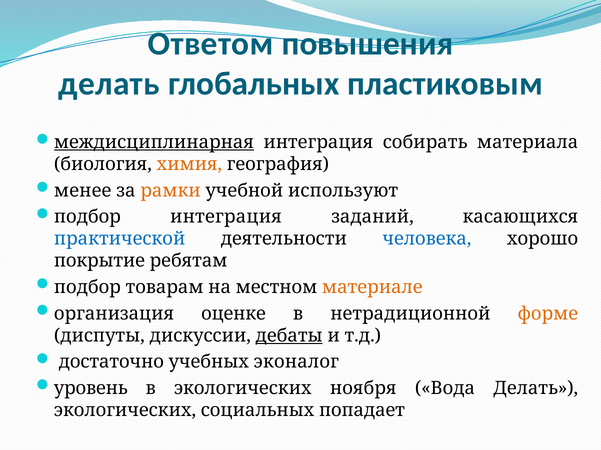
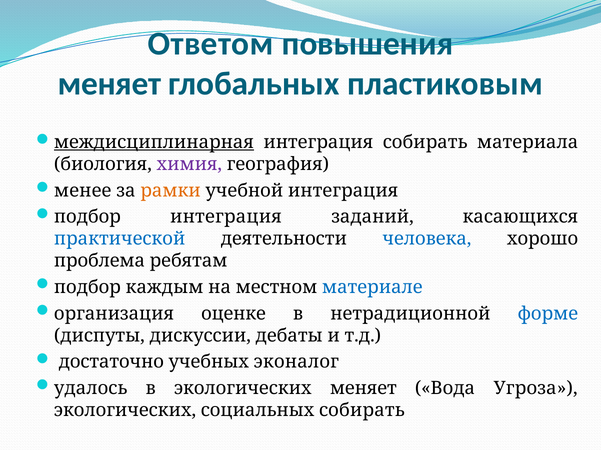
делать: делать -> меняет (109, 84)
химия colour: orange -> purple (189, 164)
учебной используют: используют -> интеграция (343, 191)
покрытие: покрытие -> проблема (99, 261)
товарам: товарам -> каждым (165, 288)
материале colour: orange -> blue (372, 288)
форме colour: orange -> blue (548, 314)
дебаты underline: present -> none (289, 336)
уровень: уровень -> удалось (91, 389)
экологических ноября: ноября -> меняет (363, 389)
Вода Делать: Делать -> Угроза (536, 389)
социальных попадает: попадает -> собирать (362, 411)
